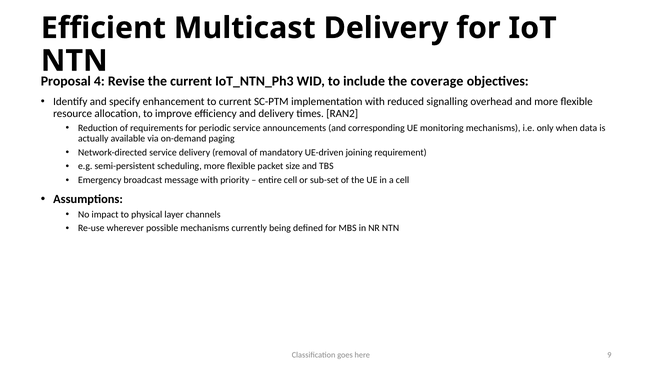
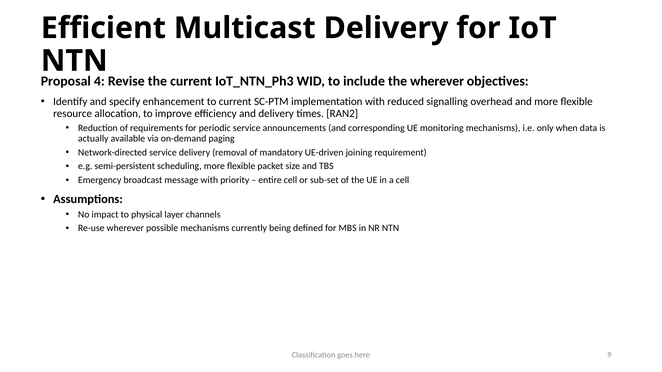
the coverage: coverage -> wherever (437, 81)
